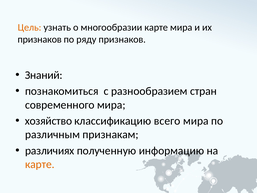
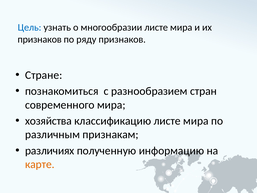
Цель colour: orange -> blue (30, 27)
многообразии карте: карте -> листе (156, 27)
Знаний: Знаний -> Стране (44, 75)
хозяйство: хозяйство -> хозяйства (48, 121)
классификацию всего: всего -> листе (167, 121)
